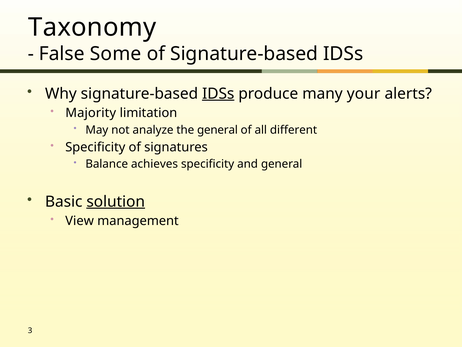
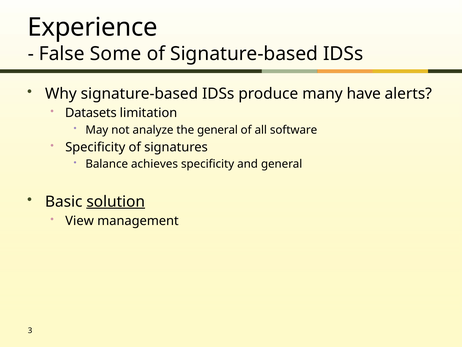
Taxonomy: Taxonomy -> Experience (92, 27)
IDSs underline: present -> none (218, 93)
your: your -> have (364, 93)
Majority: Majority -> Datasets (91, 113)
different: different -> software (294, 130)
